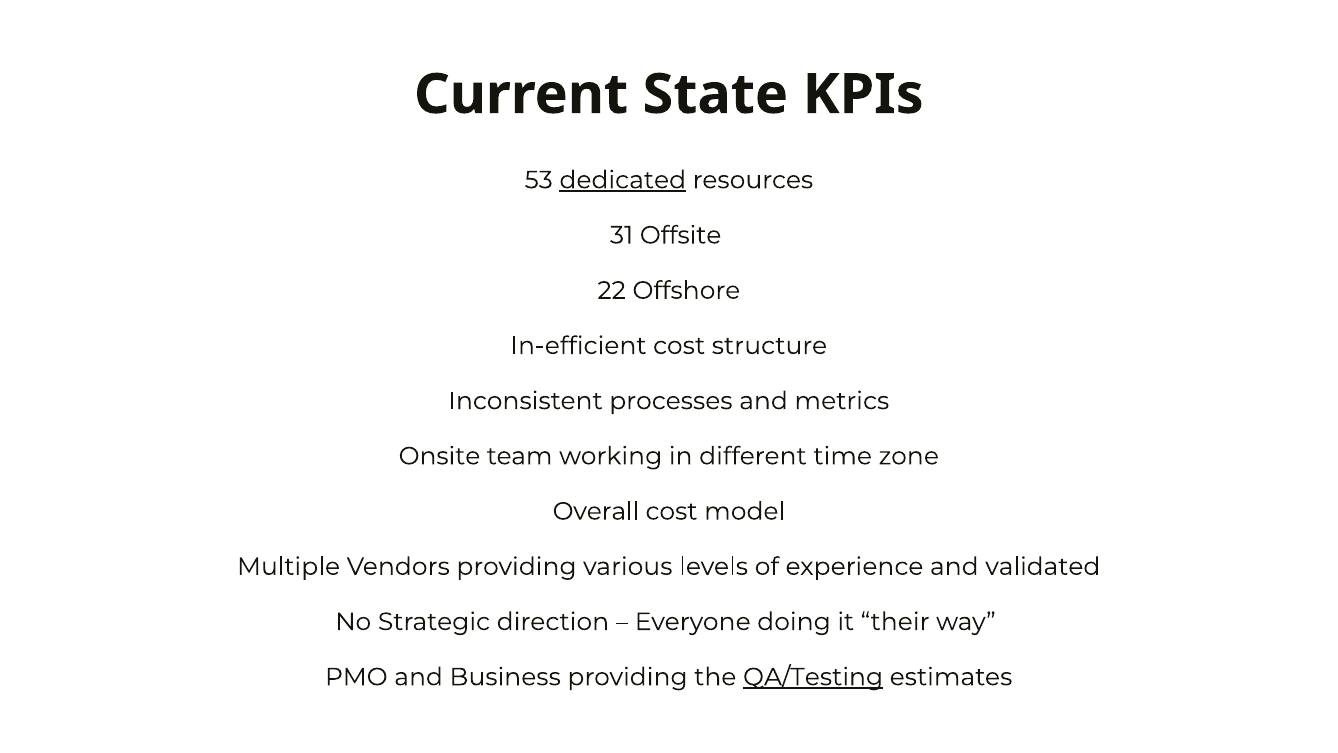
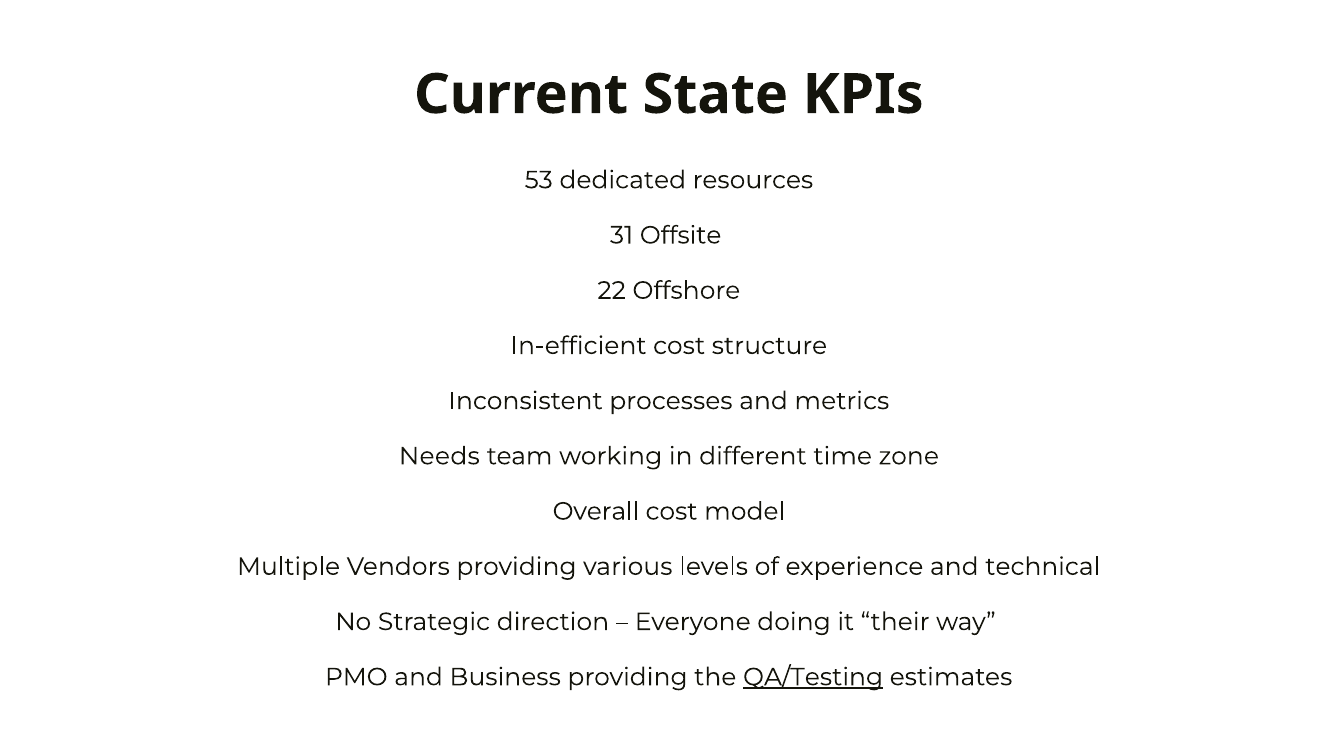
dedicated underline: present -> none (623, 180)
Onsite: Onsite -> Needs (439, 456)
validated: validated -> technical (1043, 566)
